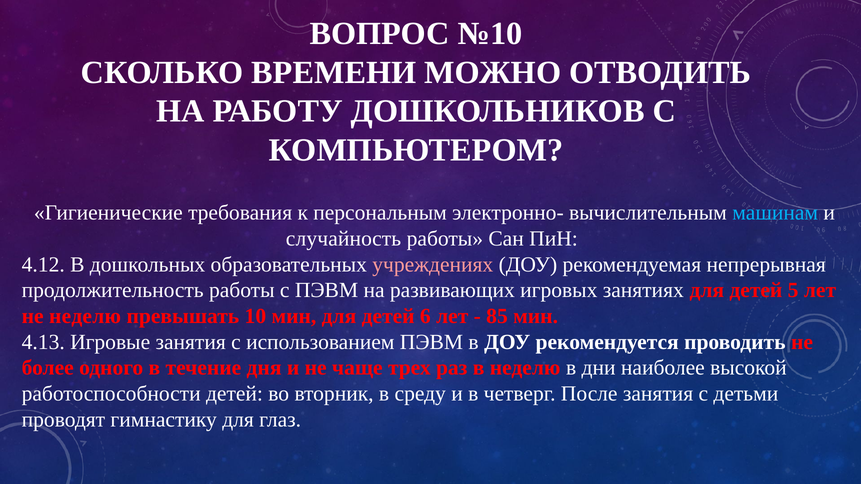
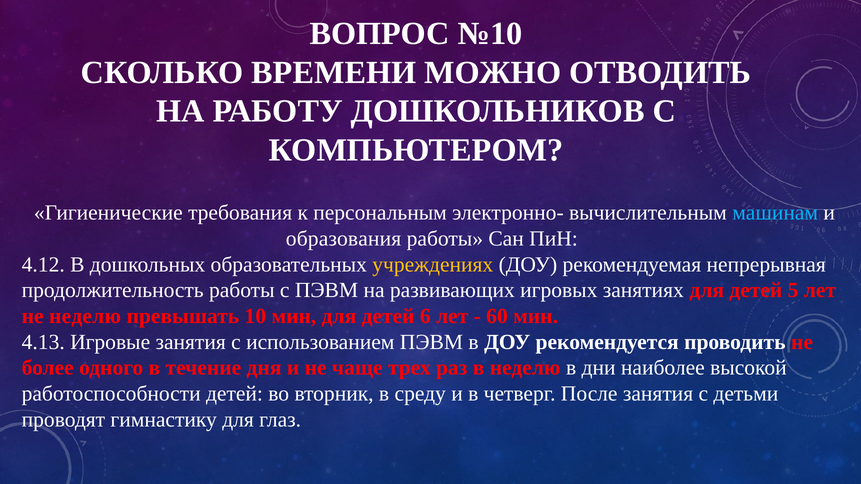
случайность: случайность -> образования (344, 239)
учреждениях colour: pink -> yellow (433, 265)
85: 85 -> 60 (497, 316)
